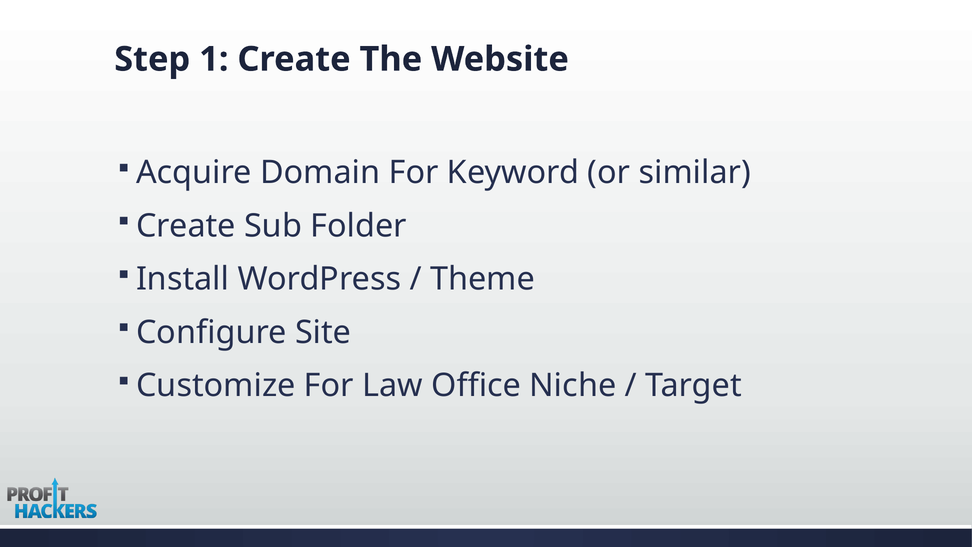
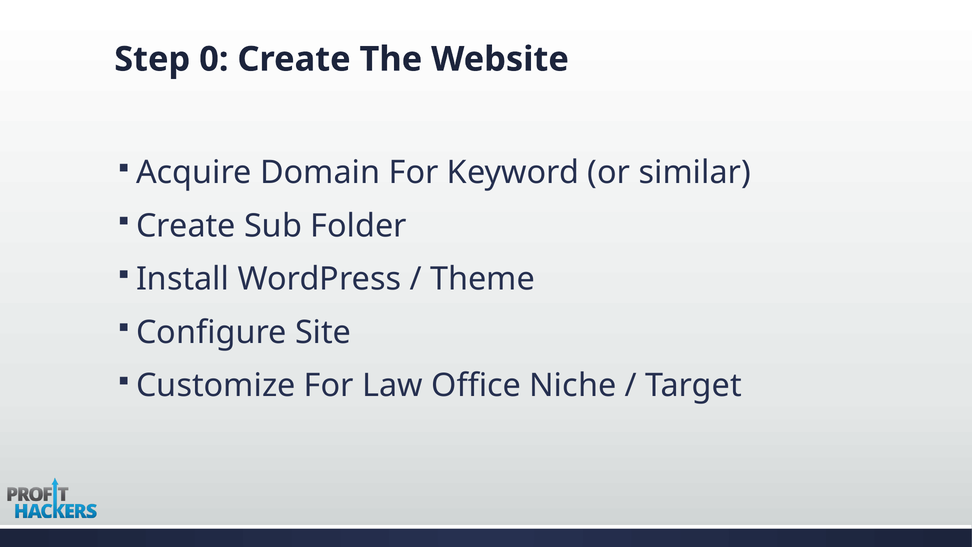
1: 1 -> 0 (214, 59)
